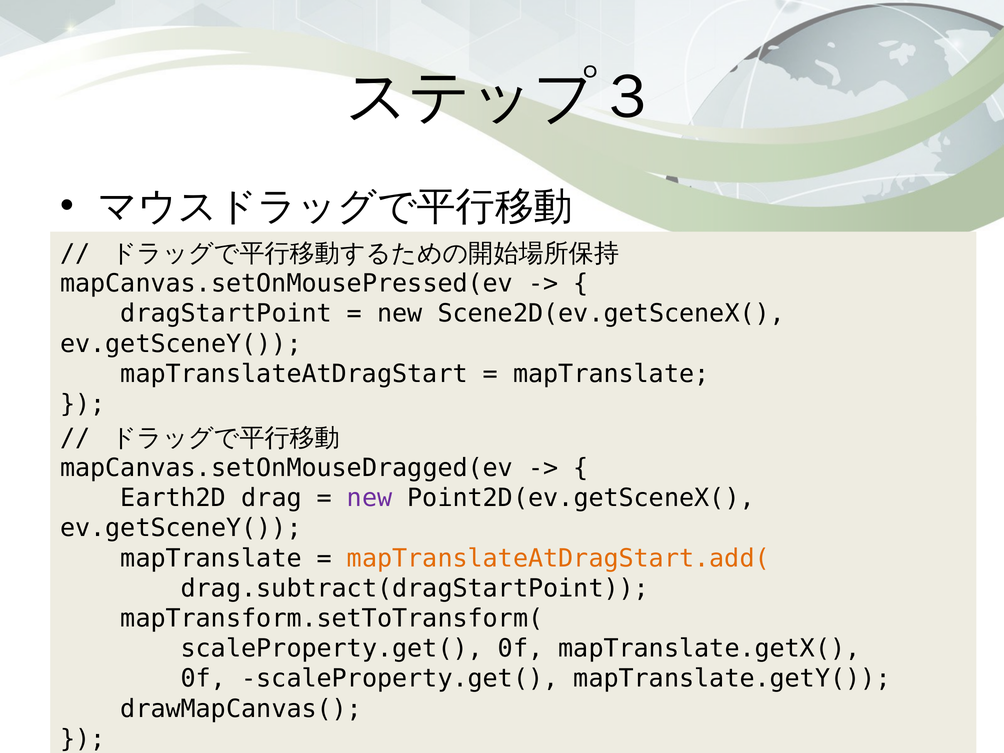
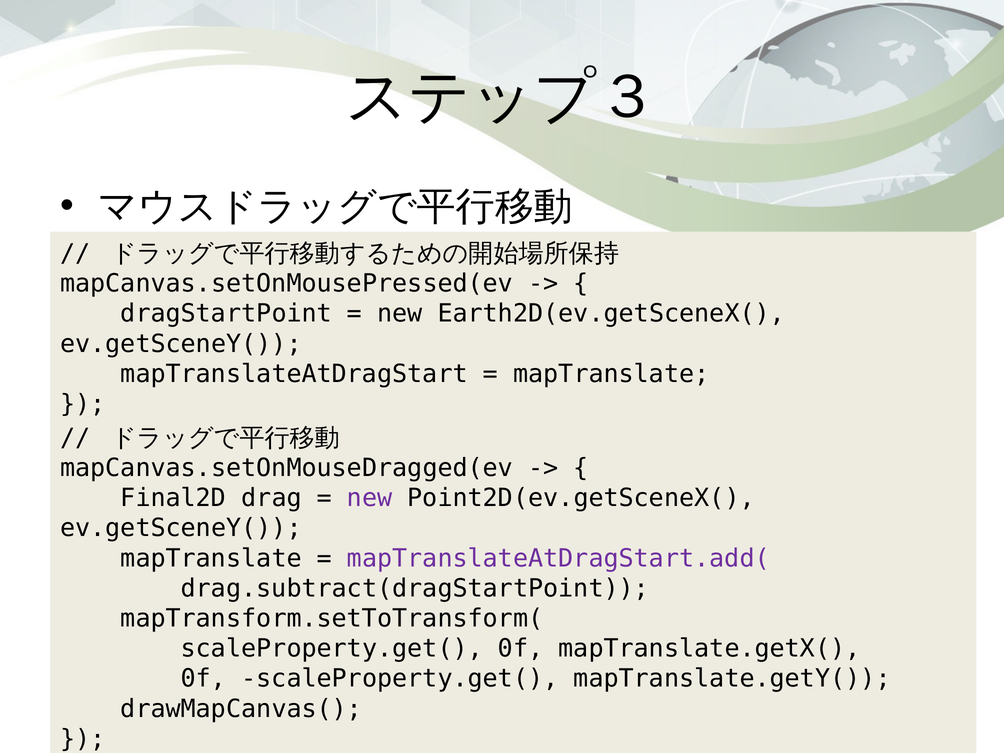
Scene2D(ev.getSceneX(: Scene2D(ev.getSceneX( -> Earth2D(ev.getSceneX( (611, 314)
Earth2D: Earth2D -> Final2D (173, 498)
mapTranslateAtDragStart.add( colour: orange -> purple (558, 558)
